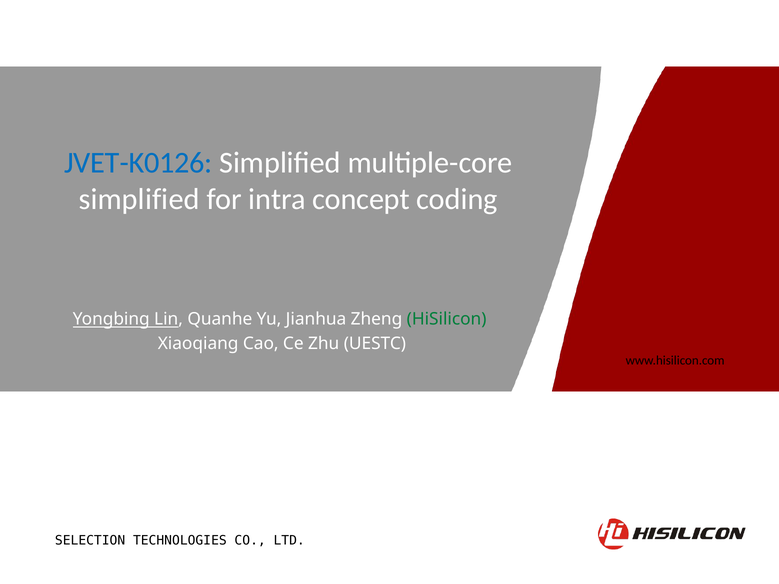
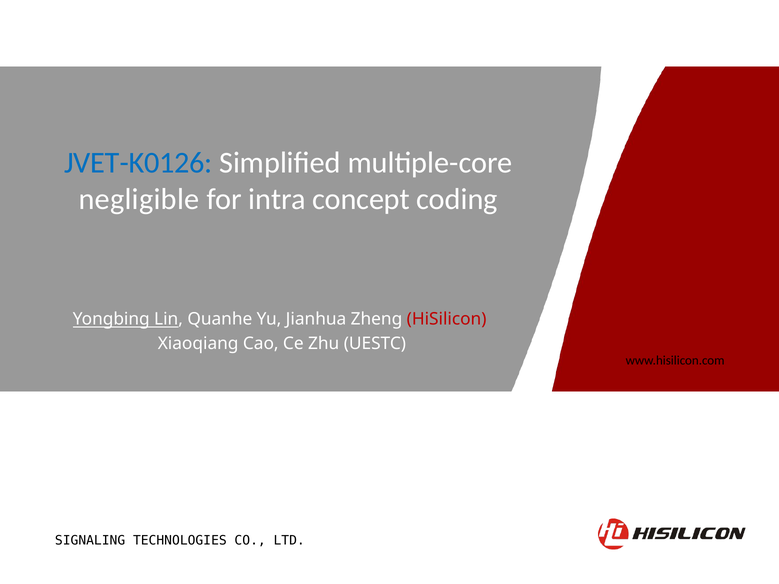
simplified: simplified -> negligible (139, 199)
HiSilicon colour: green -> red (447, 319)
SELECTION: SELECTION -> SIGNALING (90, 541)
